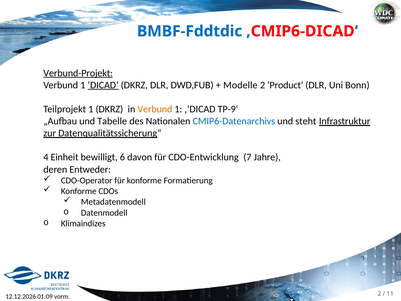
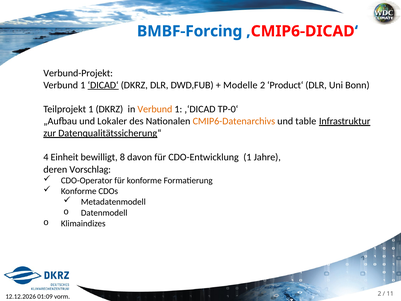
BMBF-Fddtdic: BMBF-Fddtdic -> BMBF-Forcing (190, 31)
Verbund-Projekt underline: present -> none (78, 73)
TP-9‘: TP-9‘ -> TP-0‘ (228, 109)
Tabelle: Tabelle -> Lokaler (112, 121)
CMIP6-Datenarchivs colour: blue -> orange (234, 121)
steht: steht -> table (306, 121)
6: 6 -> 8 (122, 157)
CDO-Entwicklung 7: 7 -> 1 (247, 157)
Entweder: Entweder -> Vorschlag (90, 169)
